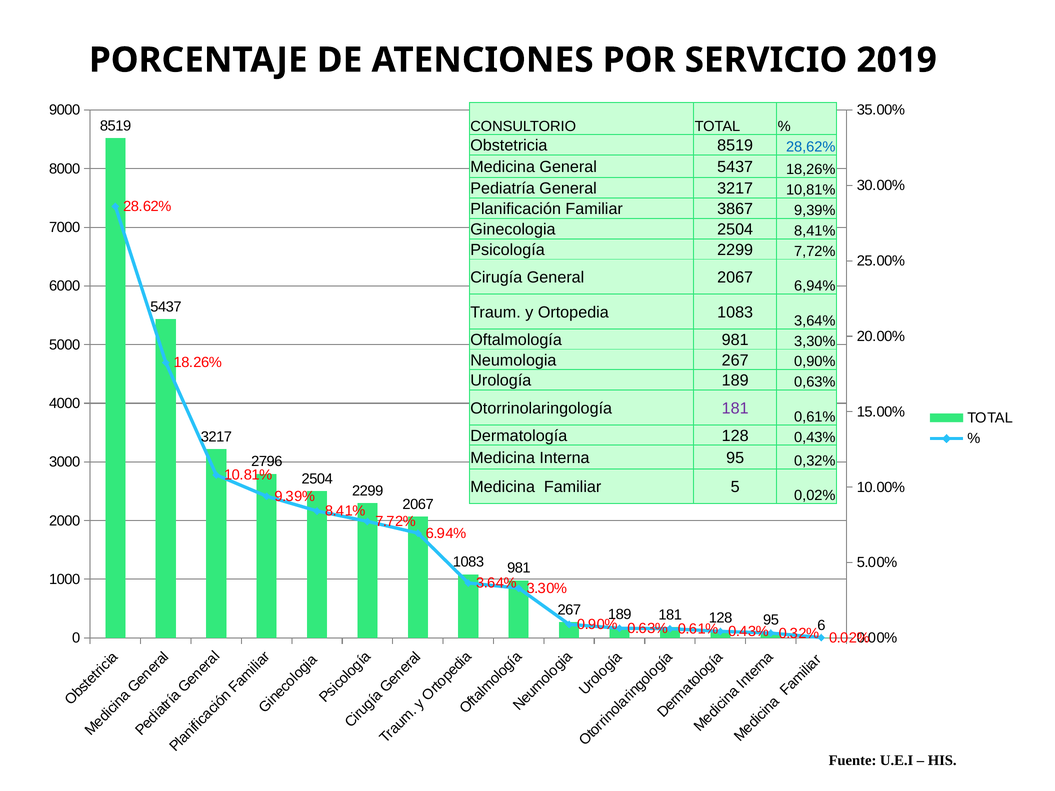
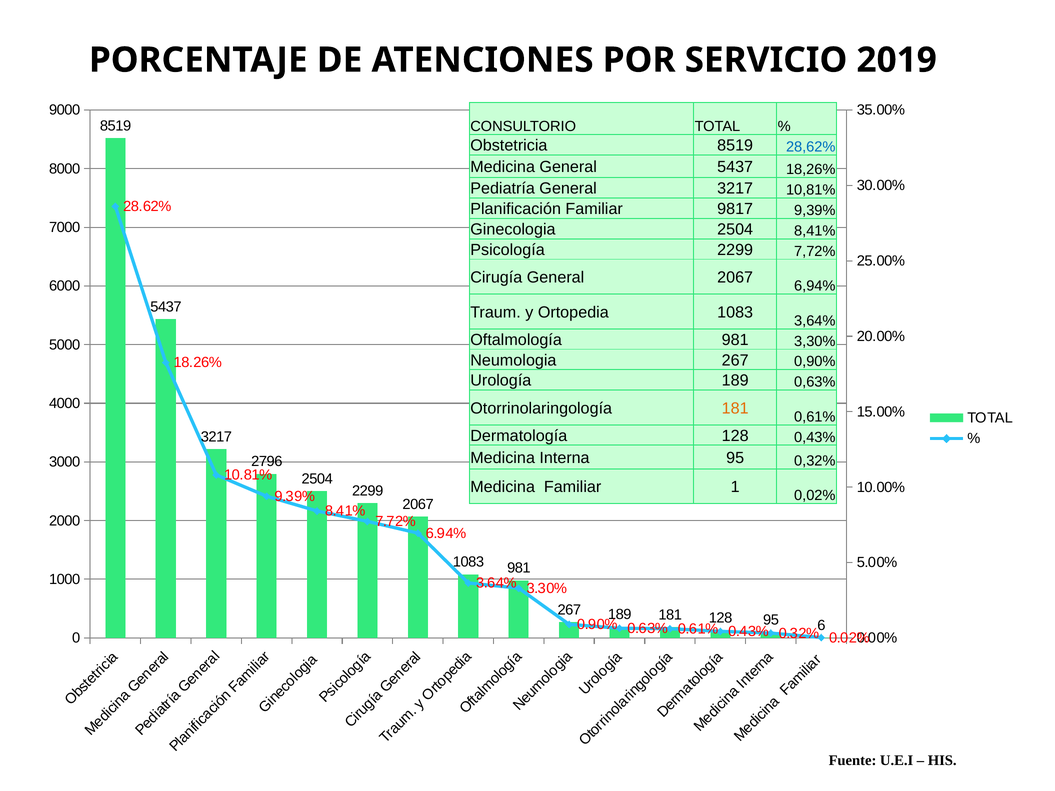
3867: 3867 -> 9817 (735, 209)
181 colour: purple -> orange (735, 408)
5: 5 -> 1 (735, 487)
